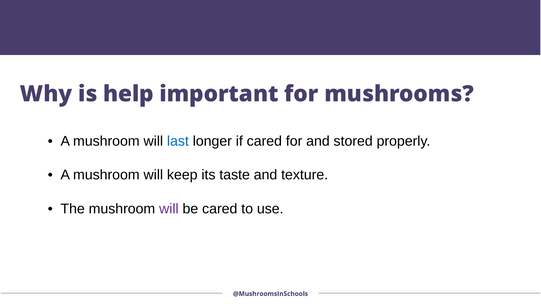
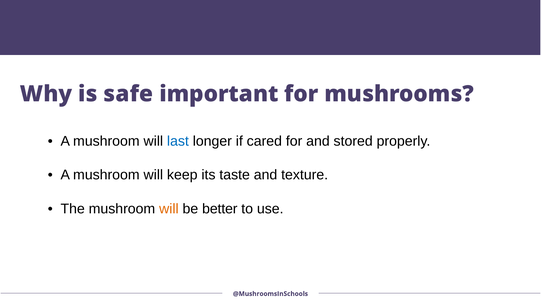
help: help -> safe (128, 94)
will colour: purple -> orange (169, 209)
be cared: cared -> better (220, 209)
